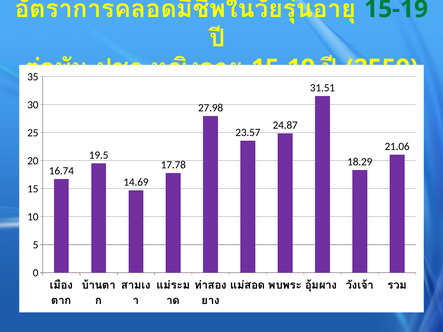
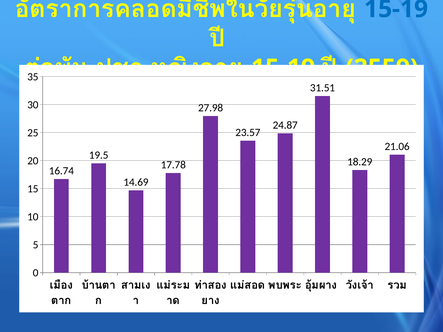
15-19 colour: green -> blue (396, 9)
